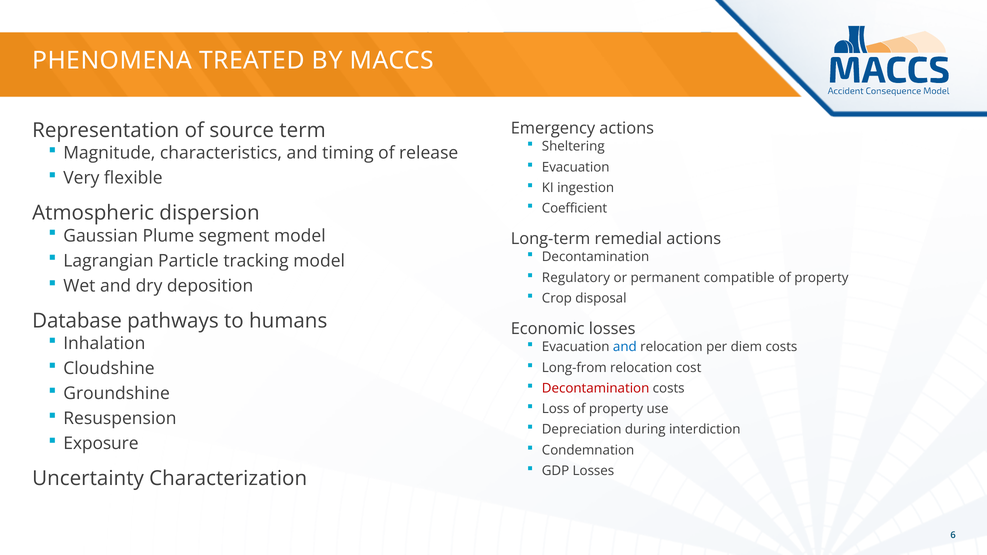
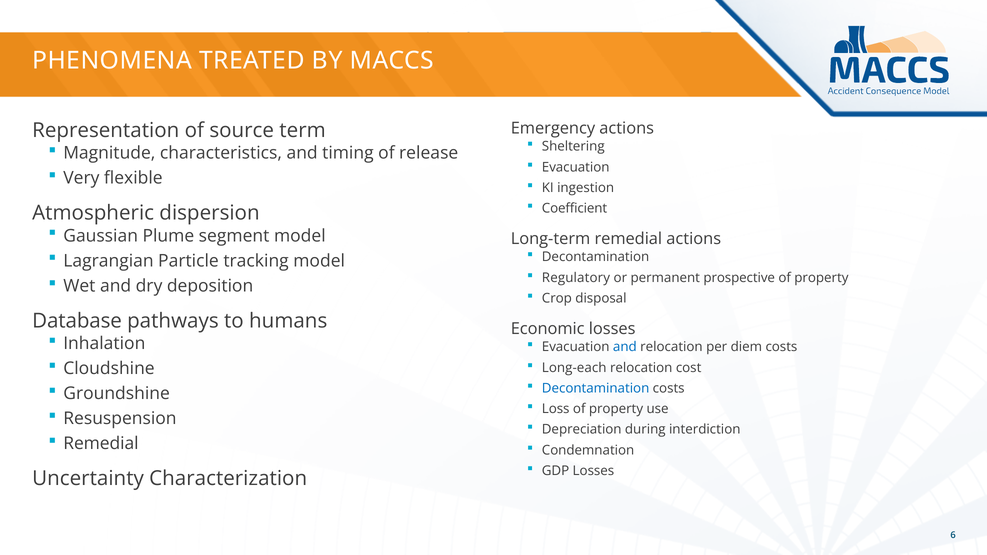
compatible: compatible -> prospective (739, 278)
Long-from: Long-from -> Long-each (574, 368)
Decontamination colour: red -> blue (596, 388)
Exposure: Exposure -> Remedial (101, 444)
